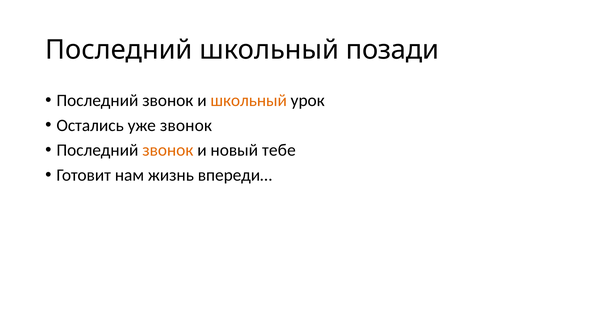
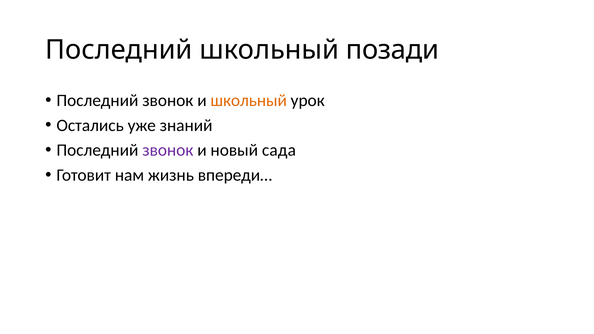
уже звонок: звонок -> знаний (186, 125)
звонок colour: orange -> purple (168, 150)
тебе: тебе -> сада (279, 150)
